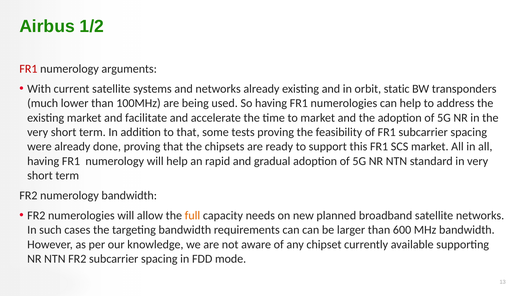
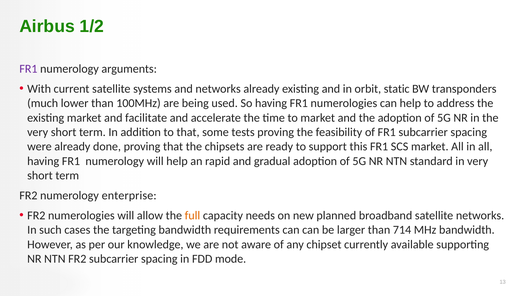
FR1 colour: red -> purple (28, 69)
numerology bandwidth: bandwidth -> enterprise (129, 195)
600: 600 -> 714 (402, 229)
